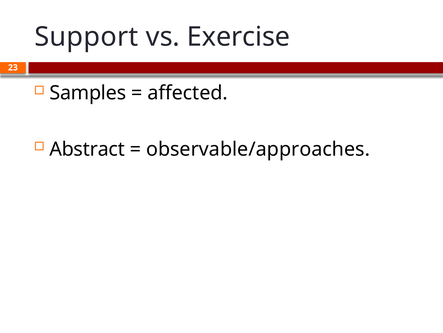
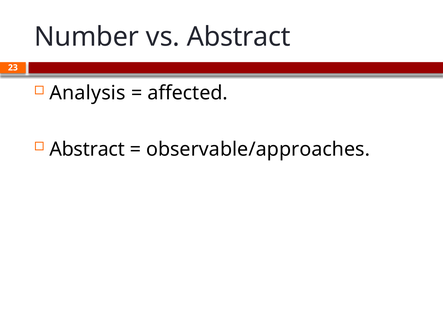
Support: Support -> Number (87, 37)
vs Exercise: Exercise -> Abstract (239, 37)
Samples: Samples -> Analysis (88, 93)
